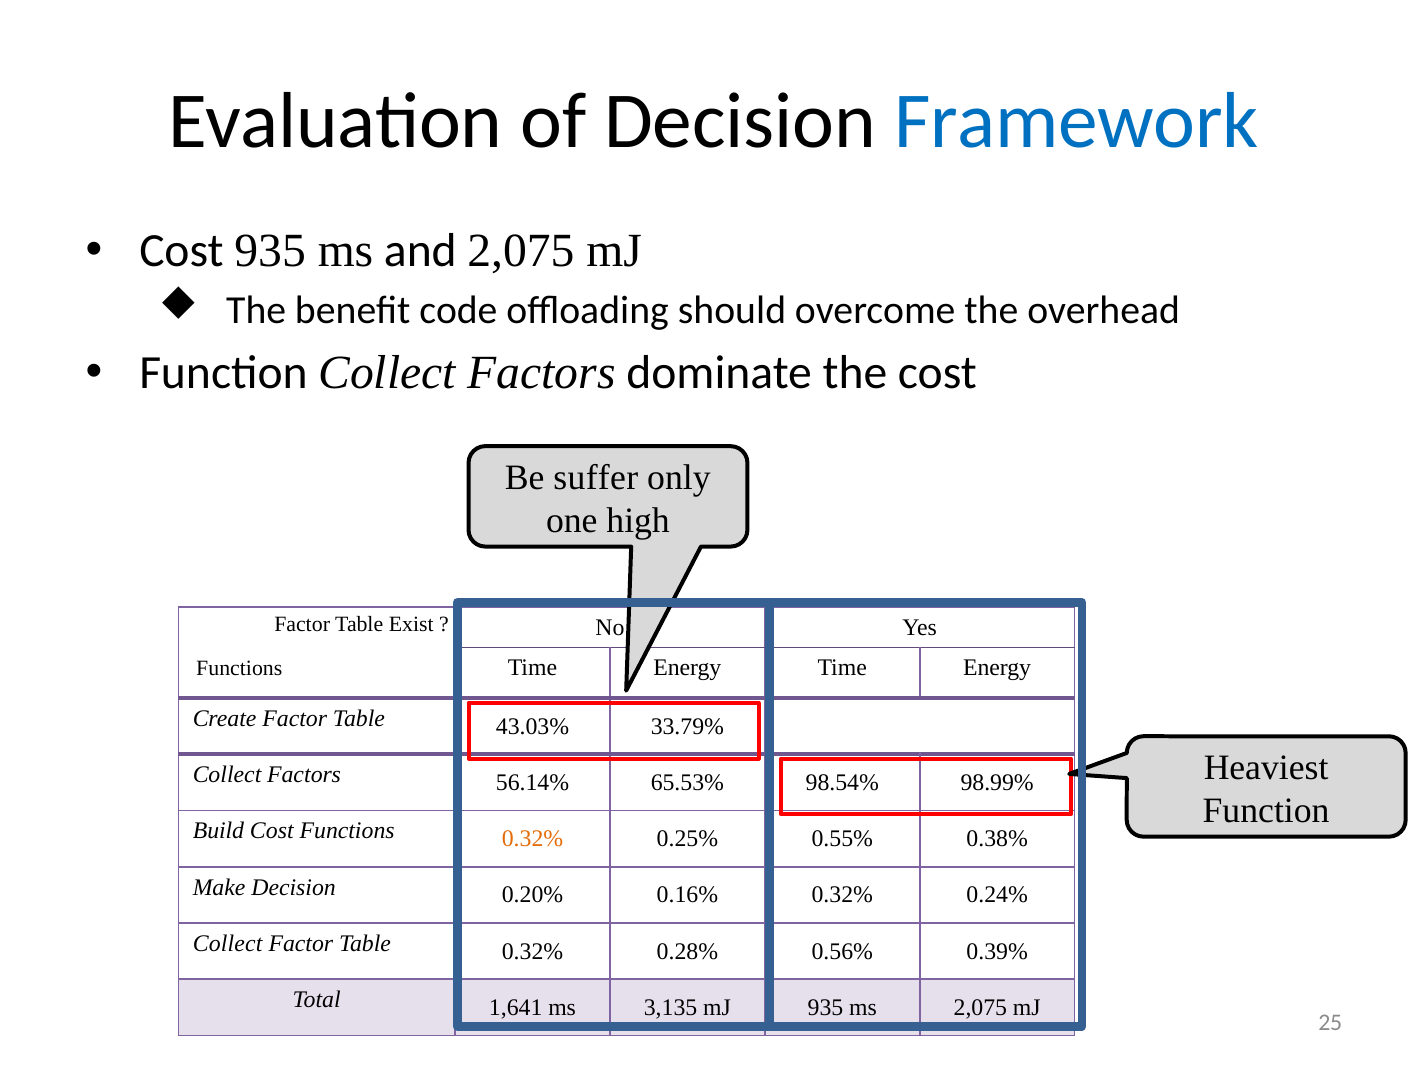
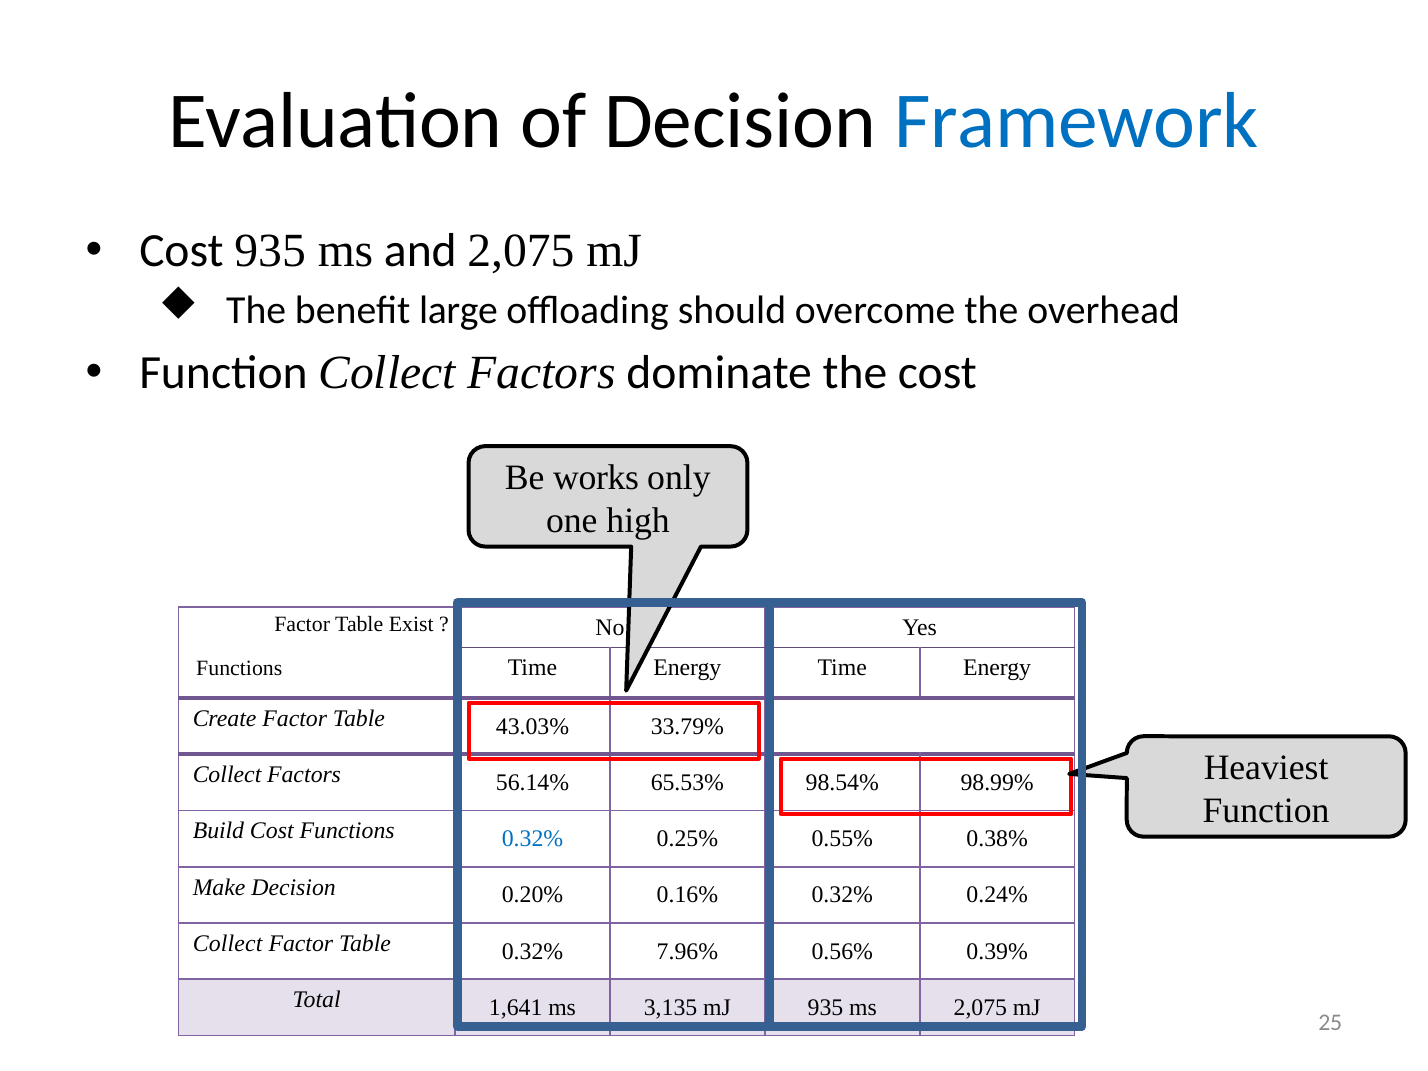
code: code -> large (458, 311)
suffer: suffer -> works (596, 477)
0.32% colour: orange -> blue (533, 839)
0.28%: 0.28% -> 7.96% (687, 951)
